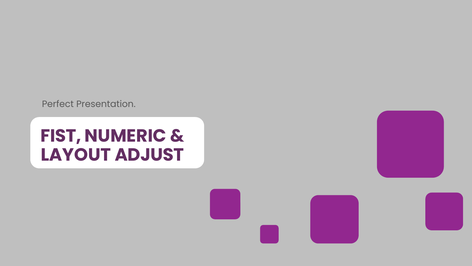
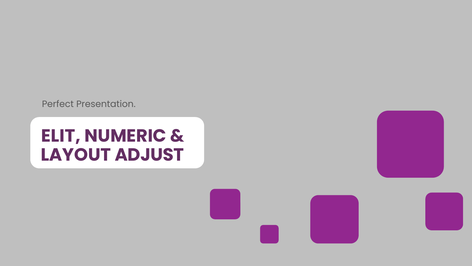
FIST: FIST -> ELIT (61, 136)
